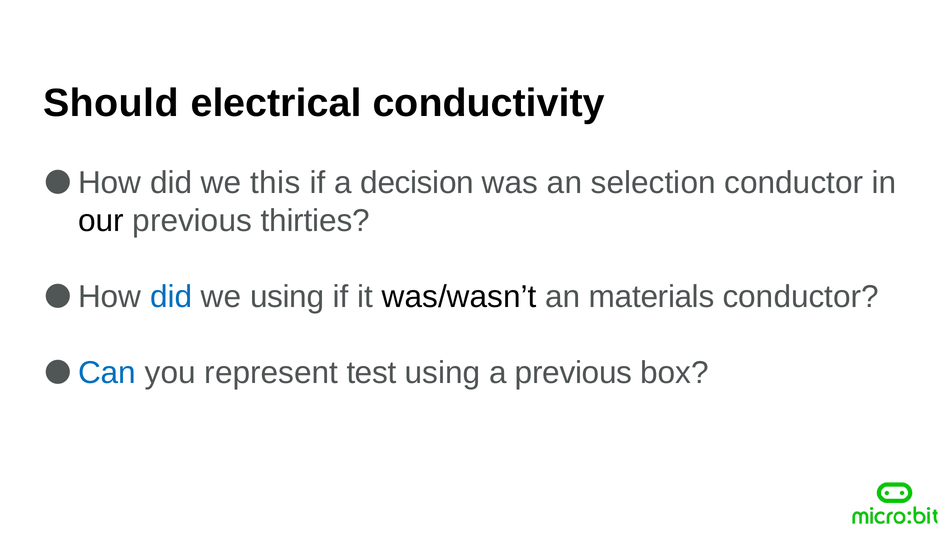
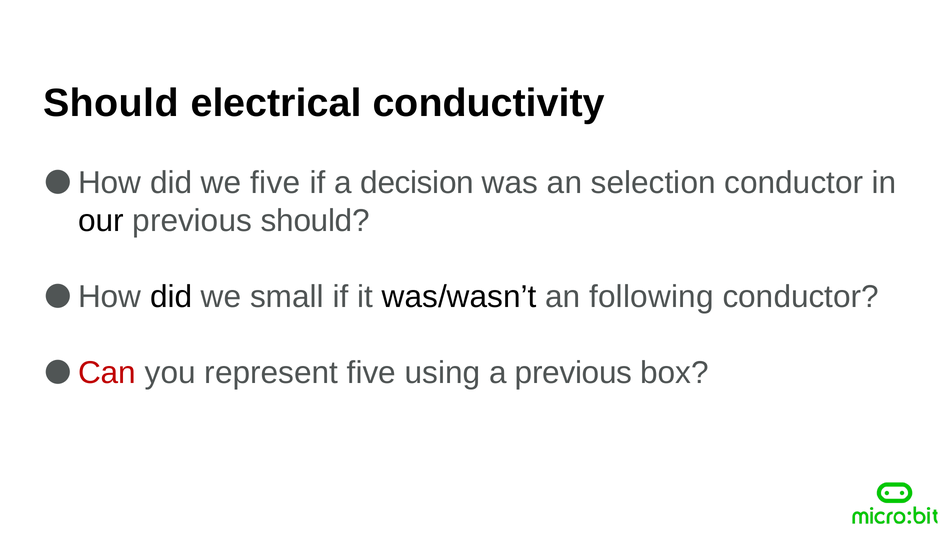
we this: this -> five (275, 183)
previous thirties: thirties -> should (315, 221)
did colour: blue -> black (171, 297)
we using: using -> small (287, 297)
materials: materials -> following (651, 297)
Can colour: blue -> red (107, 373)
represent test: test -> five (371, 373)
